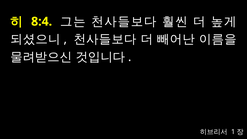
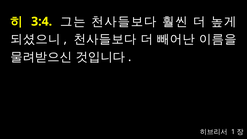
8:4: 8:4 -> 3:4 (42, 22)
